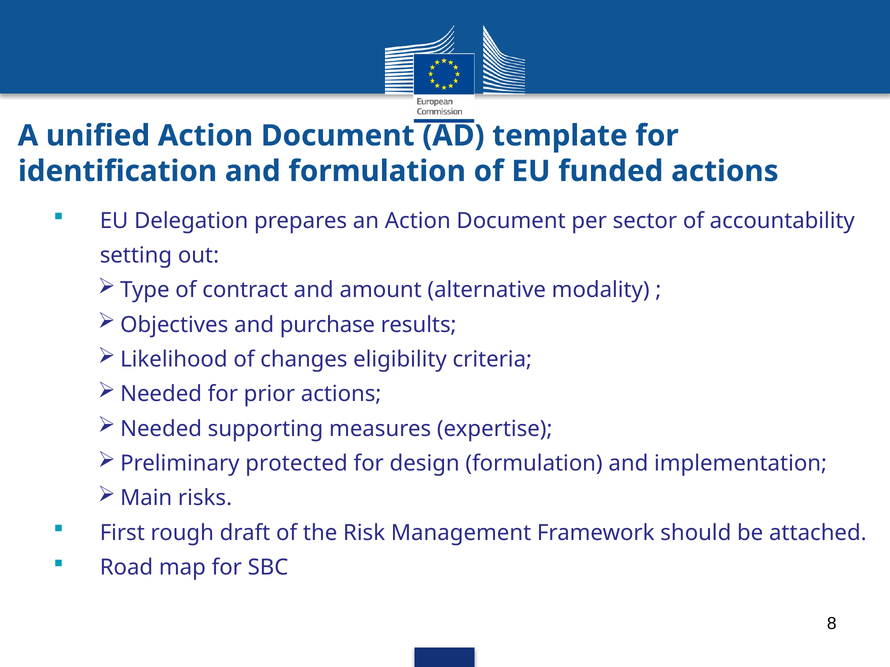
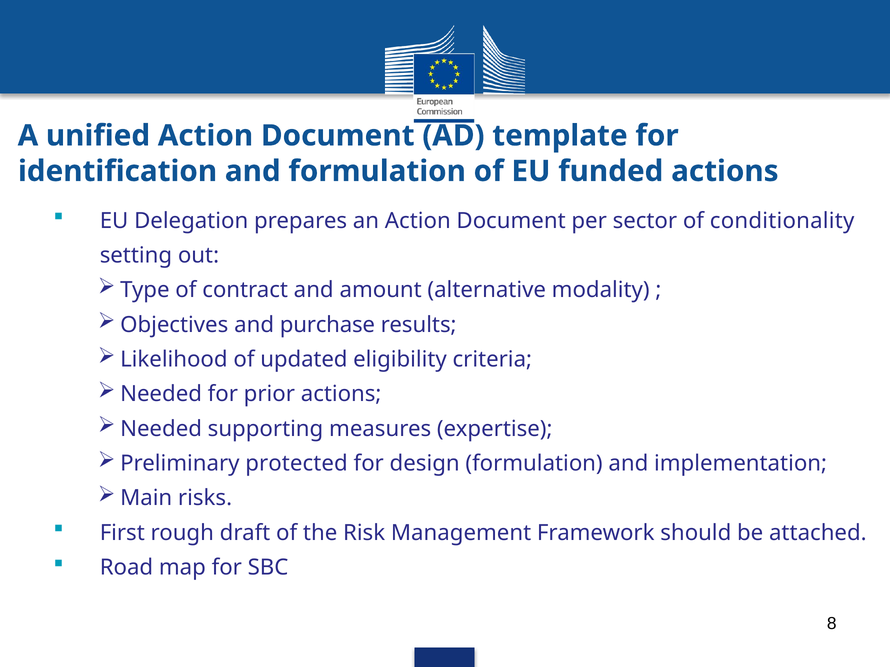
accountability: accountability -> conditionality (782, 221)
changes: changes -> updated (304, 360)
